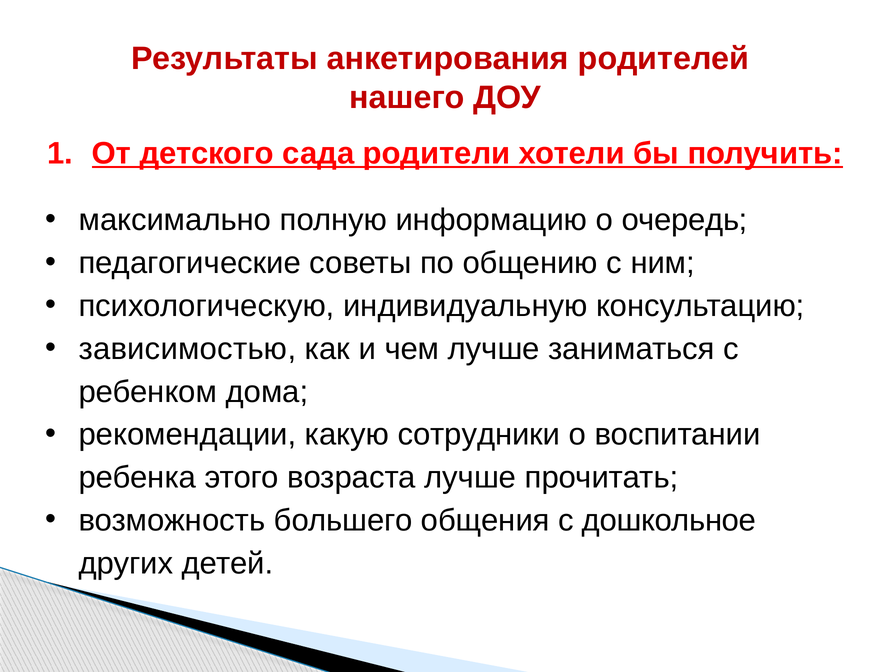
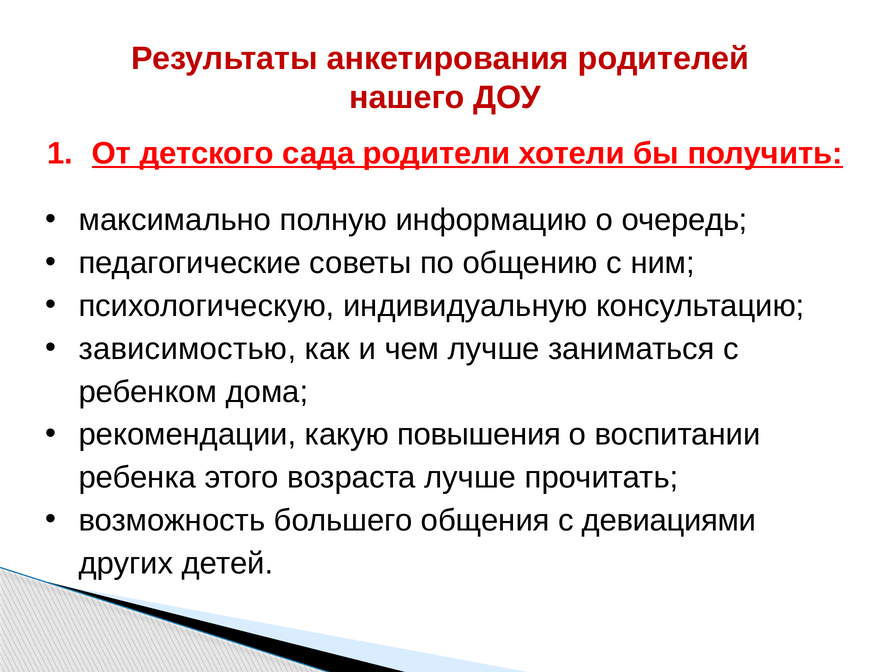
сотрудники: сотрудники -> повышения (479, 434)
дошкольное: дошкольное -> девиациями (669, 520)
